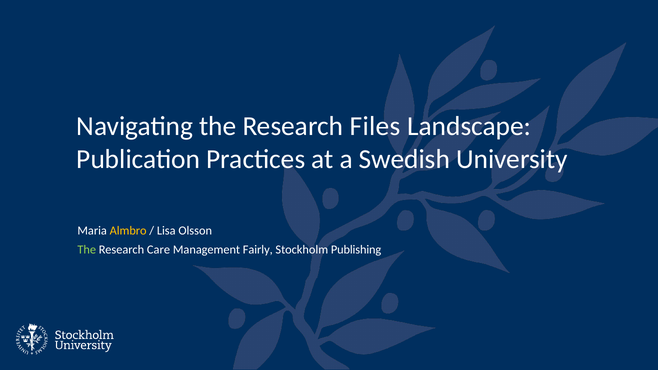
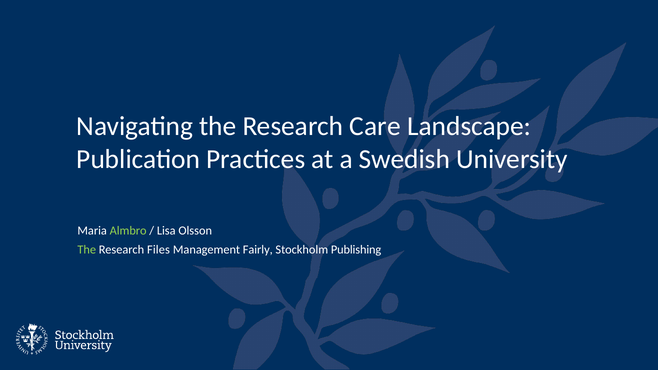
Files: Files -> Care (375, 126)
Almbro colour: yellow -> light green (128, 231)
Care: Care -> Files (158, 250)
